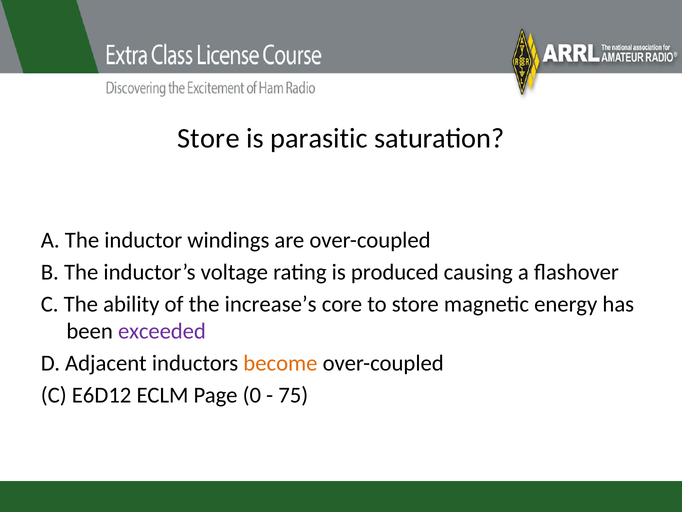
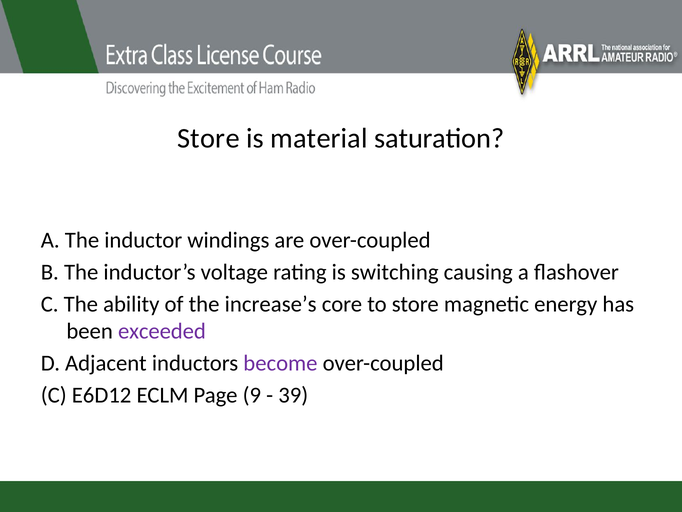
parasitic: parasitic -> material (319, 138)
produced: produced -> switching (395, 272)
become colour: orange -> purple (280, 363)
0: 0 -> 9 (252, 395)
75: 75 -> 39 (293, 395)
